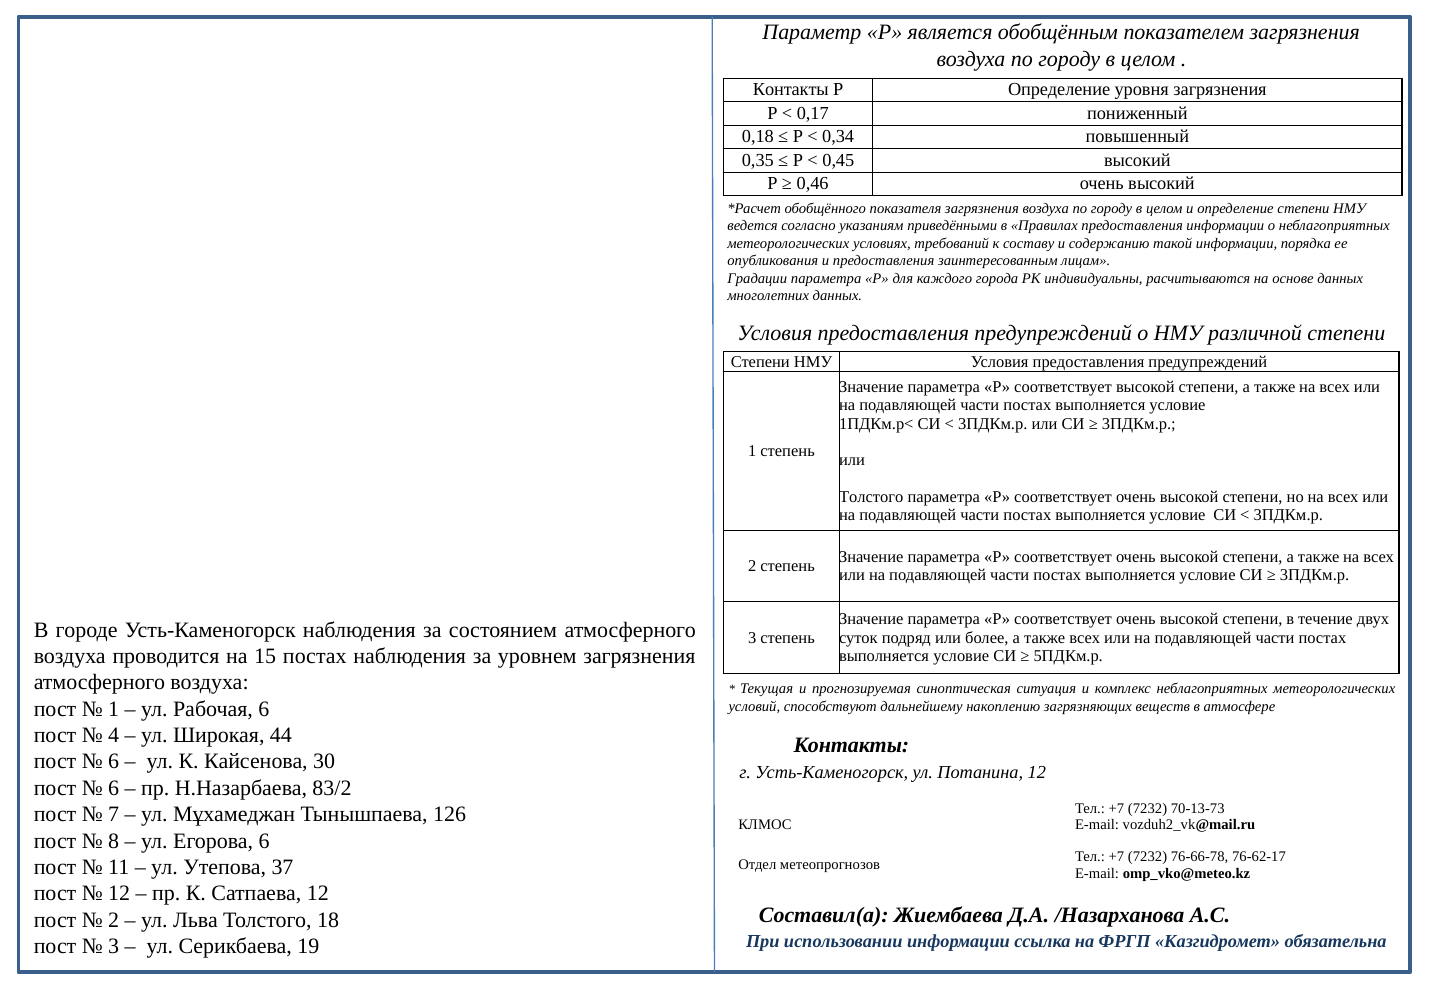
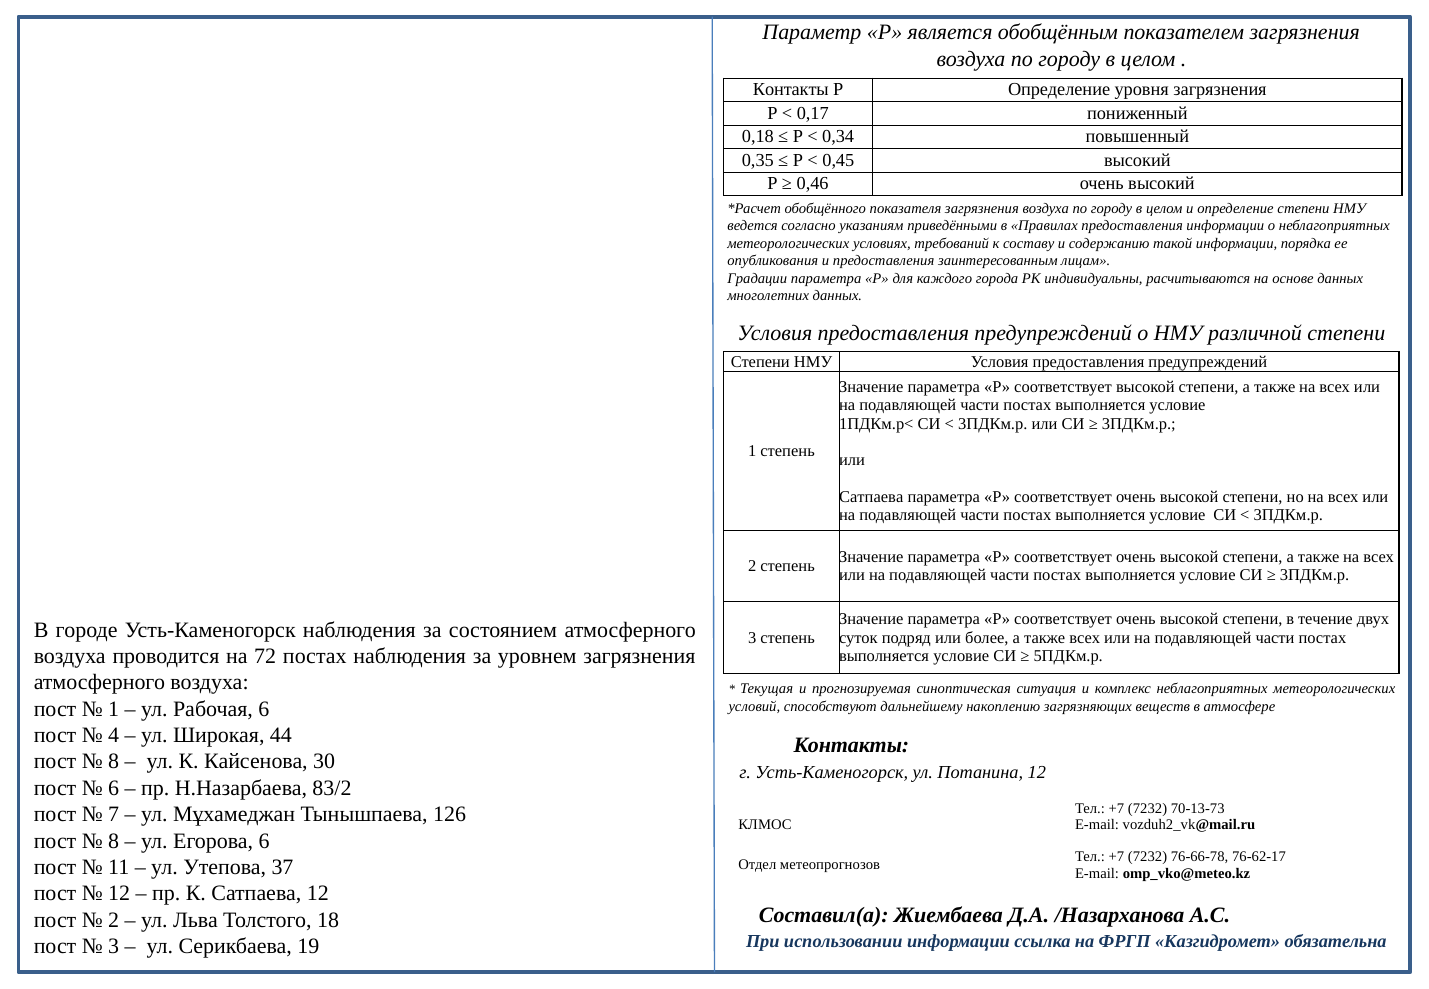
Толстого: Толстого -> Сатпаева (871, 497)
15: 15 -> 72 (265, 656)
6: 6 -> 8 (114, 762)
